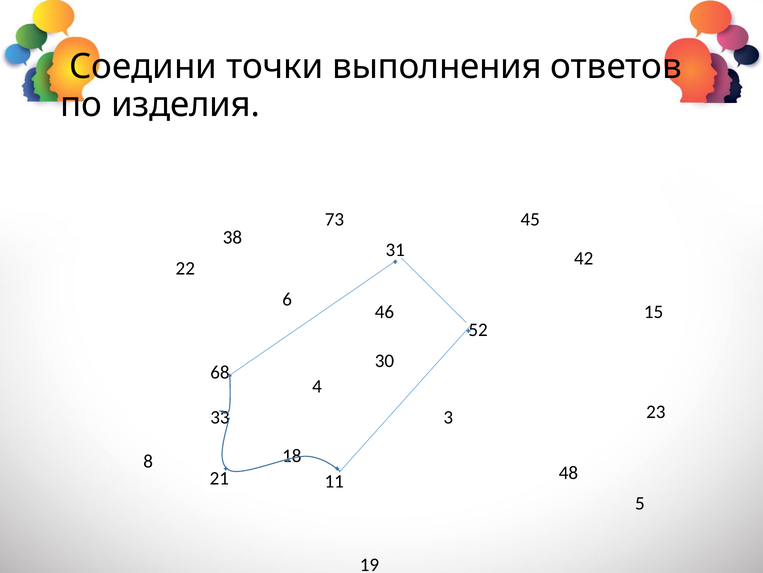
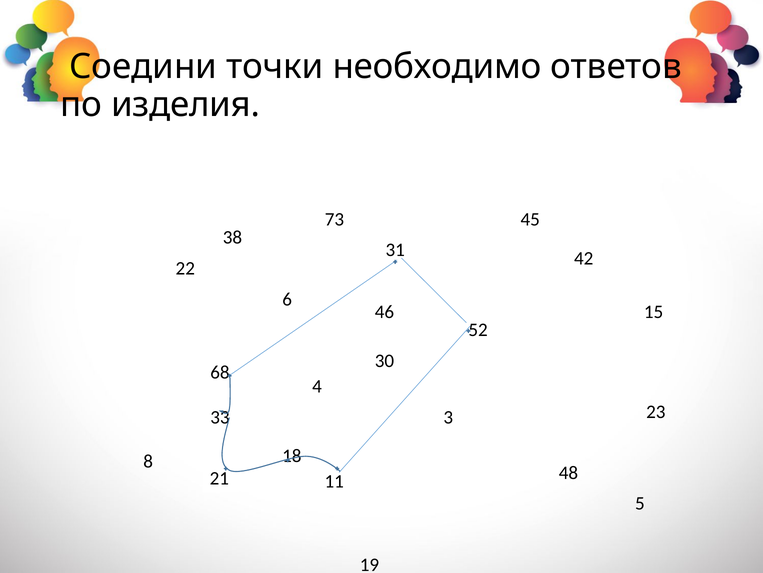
выполнения: выполнения -> необходимо (437, 67)
